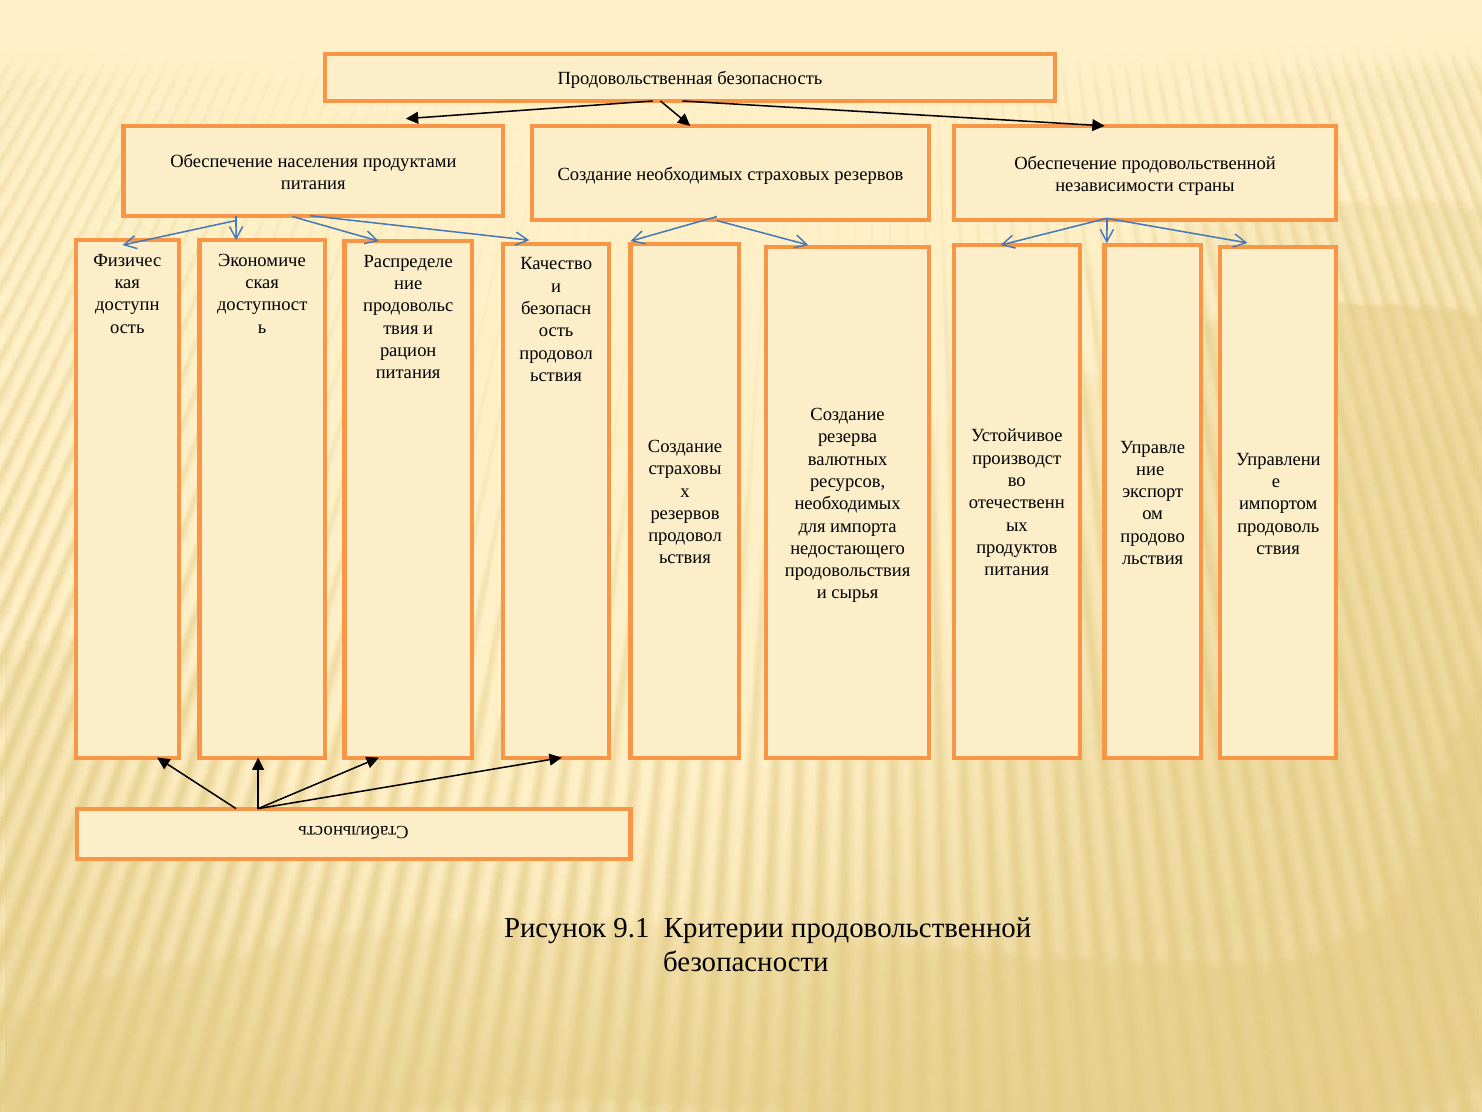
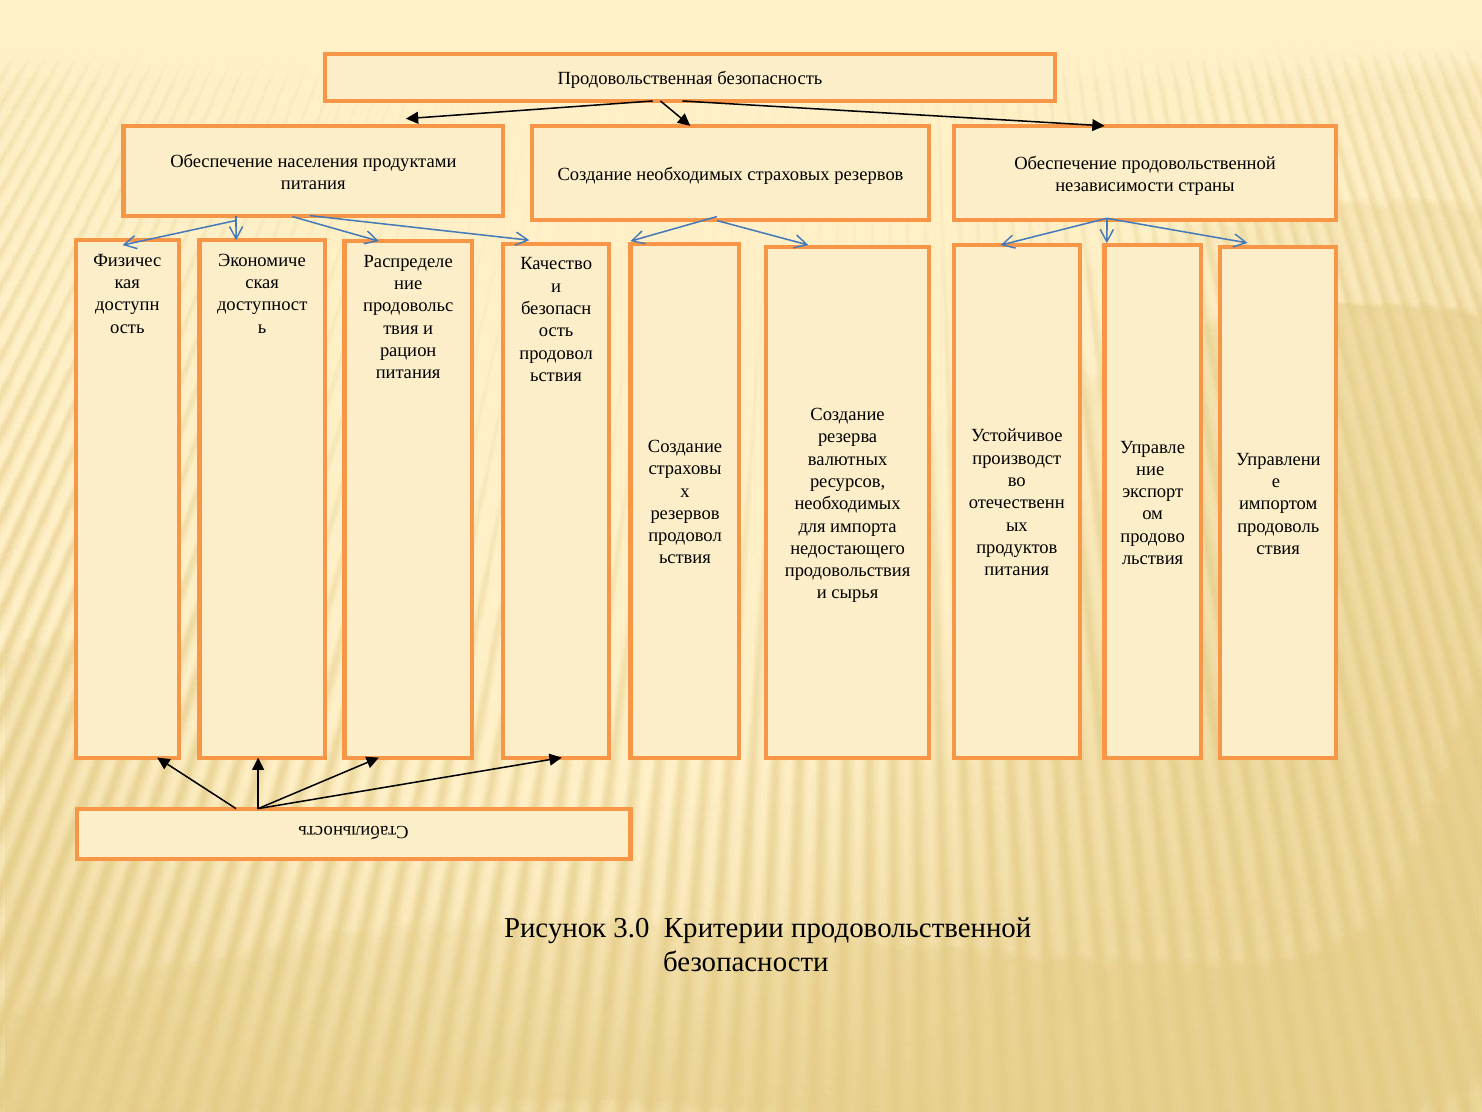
9.1: 9.1 -> 3.0 (631, 927)
